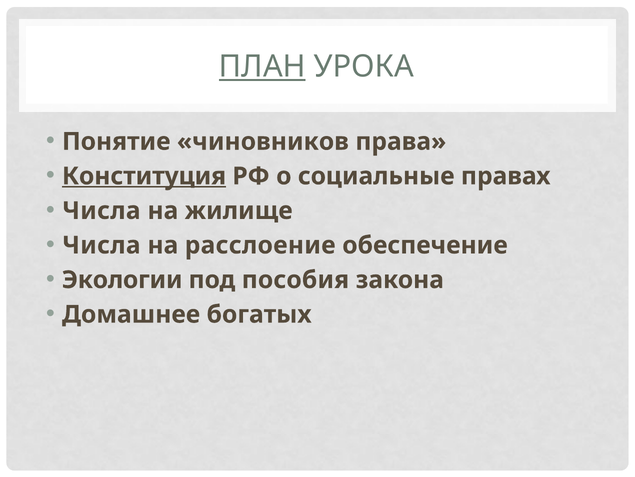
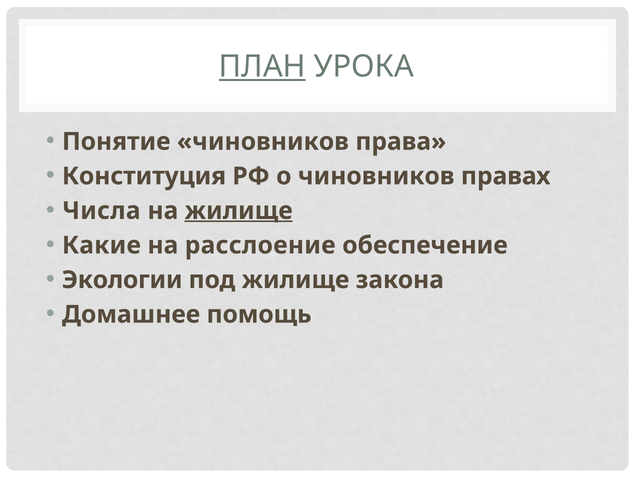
Конституция underline: present -> none (144, 176)
о социальные: социальные -> чиновников (376, 176)
жилище underline: none -> present (239, 210)
Числа: Числа -> Какие (101, 245)
под пособия: пособия -> жилище (296, 279)
богатых: богатых -> помощь (259, 314)
